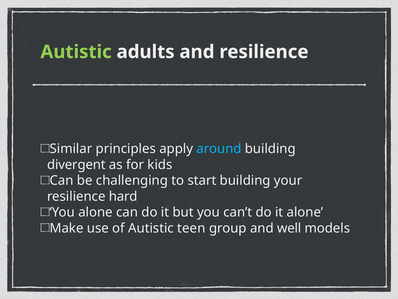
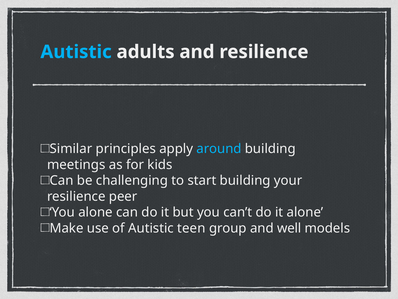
Autistic colour: light green -> light blue (76, 52)
divergent: divergent -> meetings (76, 164)
hard: hard -> peer (123, 196)
